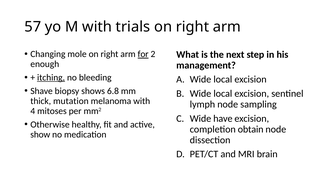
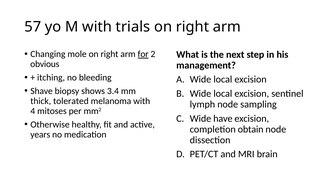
enough: enough -> obvious (45, 64)
itching underline: present -> none (51, 78)
6.8: 6.8 -> 3.4 (113, 91)
mutation: mutation -> tolerated (71, 101)
show: show -> years (40, 135)
